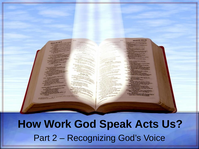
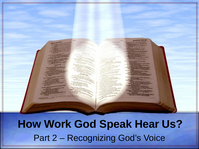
Acts: Acts -> Hear (147, 124)
